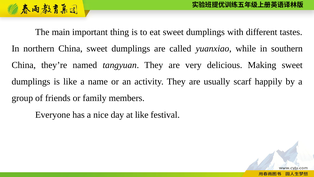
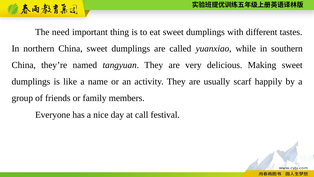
main: main -> need (61, 32)
at like: like -> call (142, 115)
